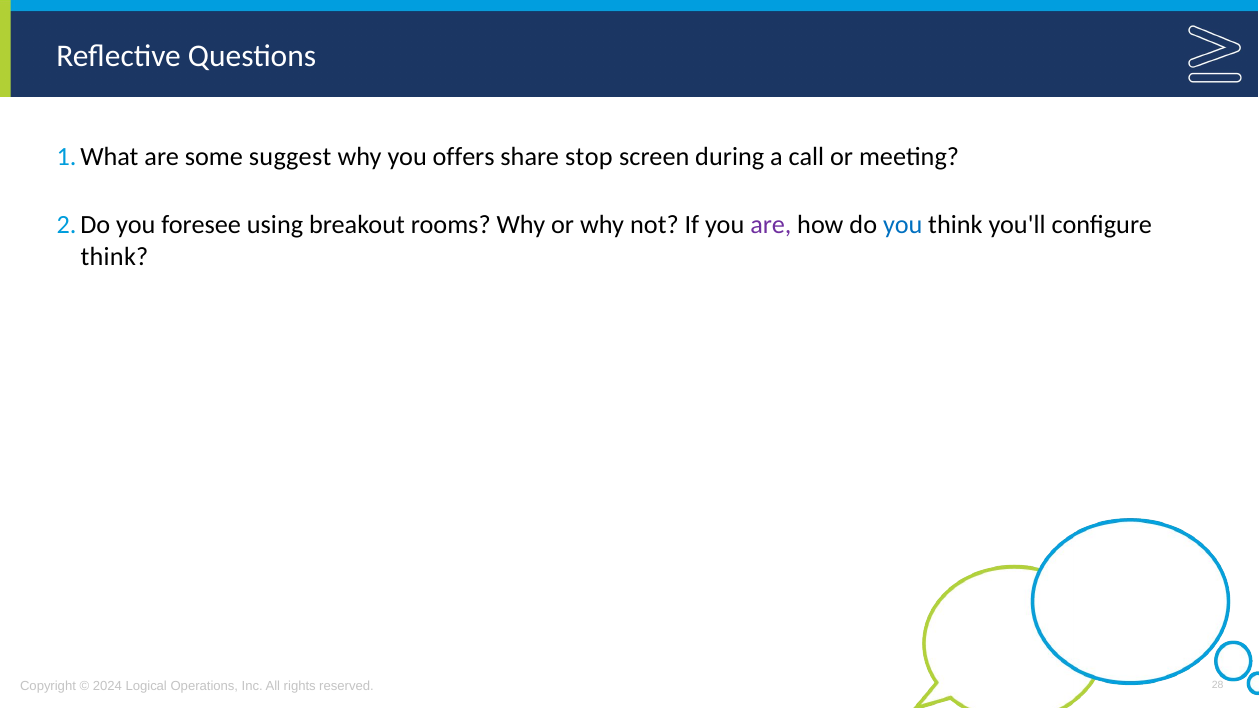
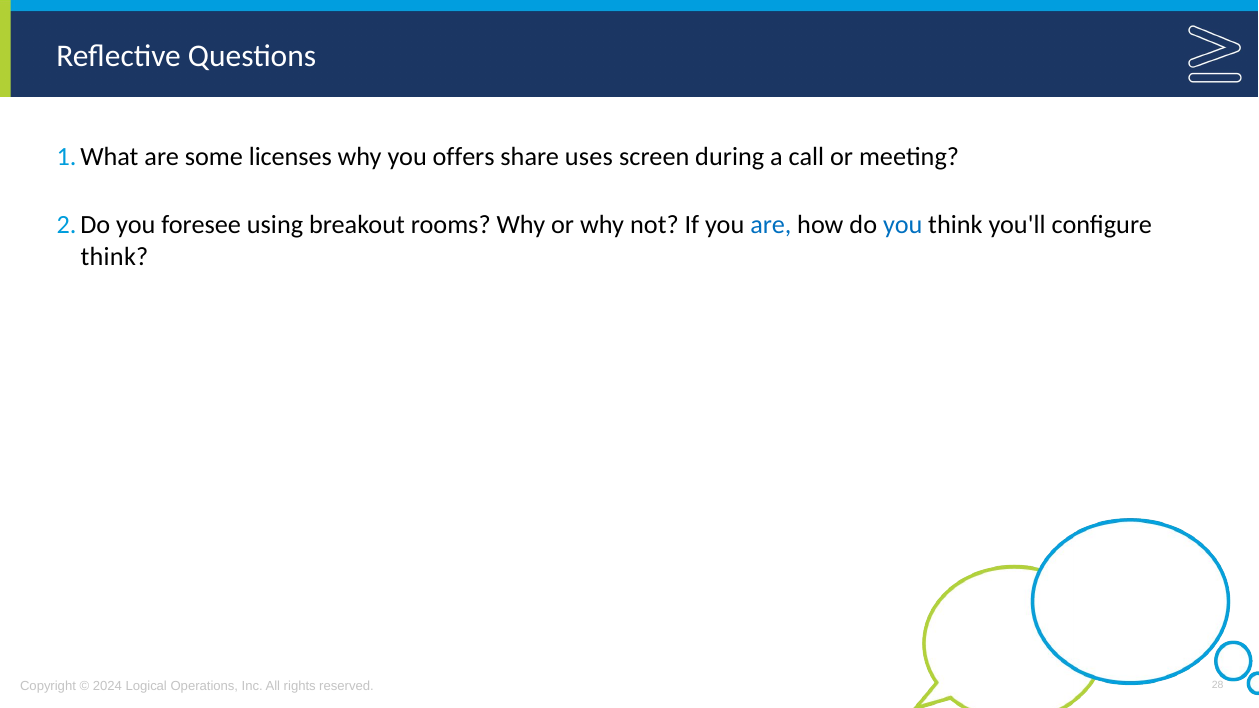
suggest: suggest -> licenses (290, 157)
stop: stop -> uses (589, 157)
are colour: purple -> blue (771, 225)
